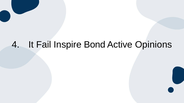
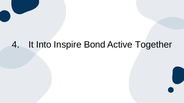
Fail: Fail -> Into (44, 45)
Opinions: Opinions -> Together (154, 45)
